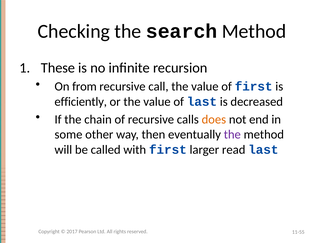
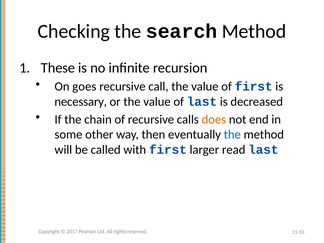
from: from -> goes (84, 87)
efficiently: efficiently -> necessary (81, 102)
the colour: purple -> blue (232, 134)
